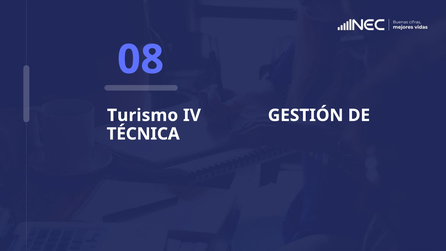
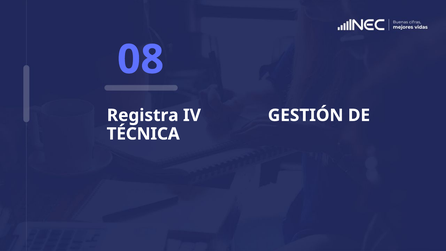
Turismo: Turismo -> Registra (143, 115)
